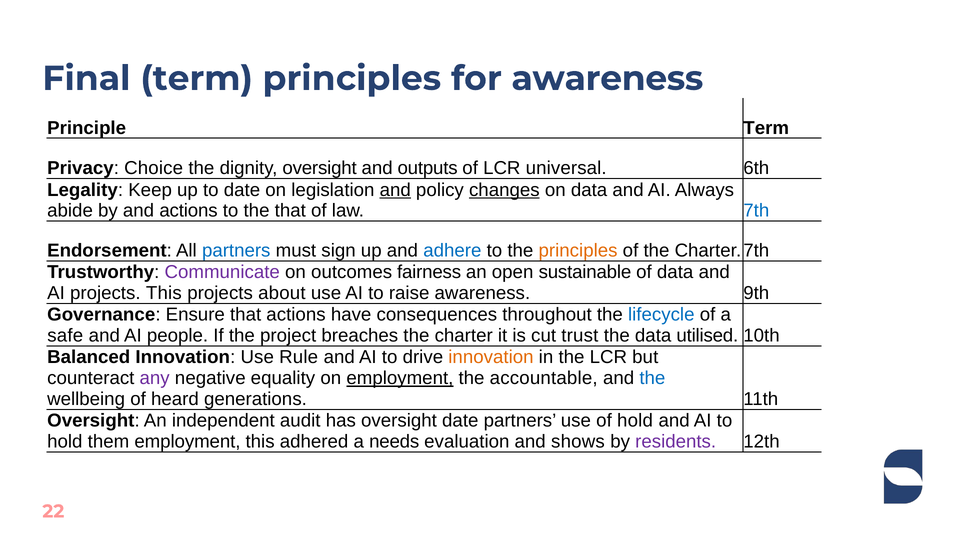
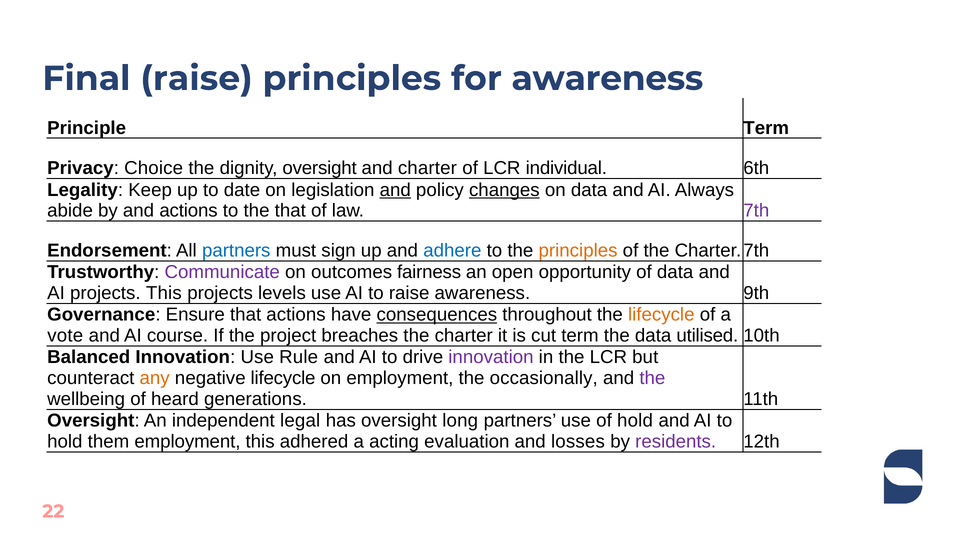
Final term: term -> raise (197, 78)
and outputs: outputs -> charter (427, 168)
universal: universal -> individual (566, 168)
7th colour: blue -> purple (756, 211)
sustainable: sustainable -> opportunity (585, 272)
about: about -> levels (282, 293)
consequences underline: none -> present (437, 315)
lifecycle colour: blue -> orange (661, 315)
safe: safe -> vote (65, 336)
people: people -> course (178, 336)
cut trust: trust -> term (580, 336)
innovation colour: orange -> purple (491, 357)
any colour: purple -> orange (155, 378)
negative equality: equality -> lifecycle (283, 378)
employment underline: present -> none (400, 378)
accountable: accountable -> occasionally (544, 378)
the colour: blue -> purple (652, 378)
audit: audit -> legal (300, 421)
oversight date: date -> long (460, 421)
needs: needs -> acting (394, 442)
shows: shows -> losses (578, 442)
